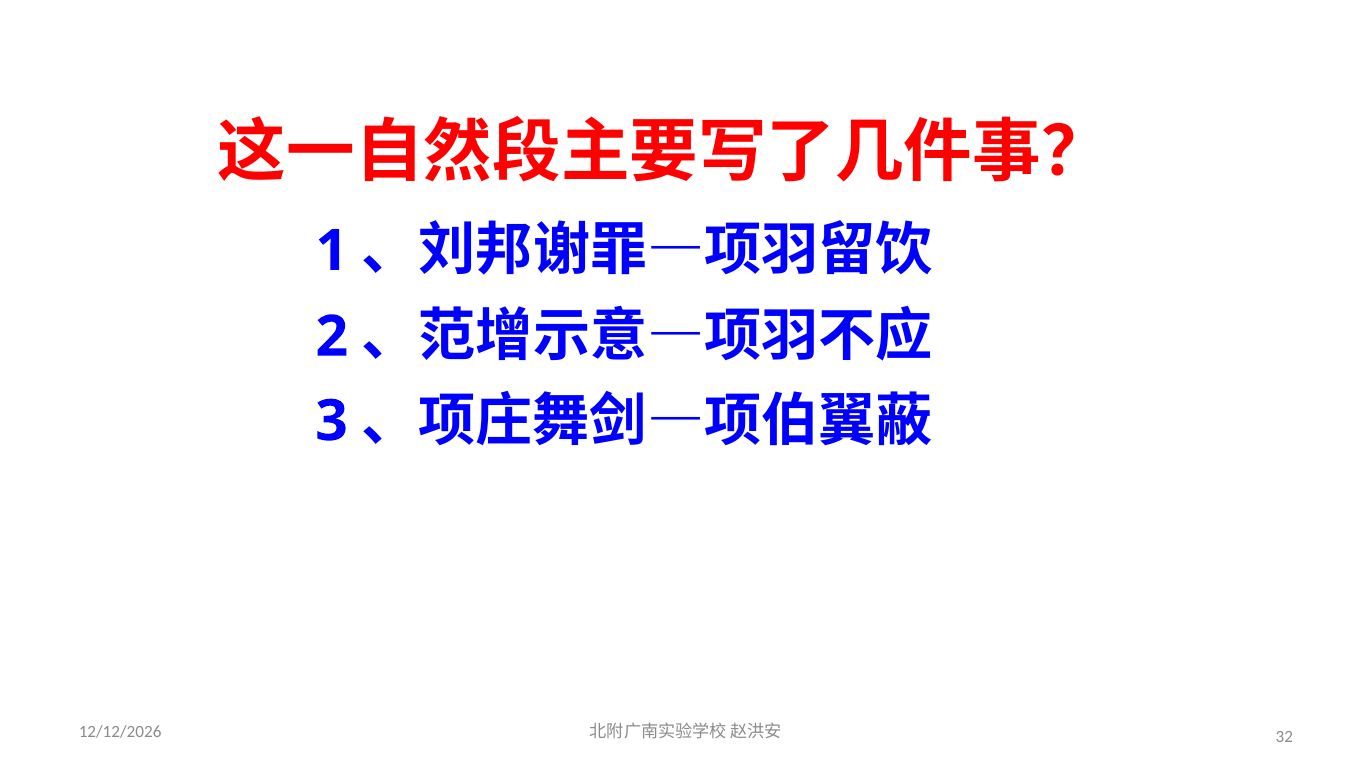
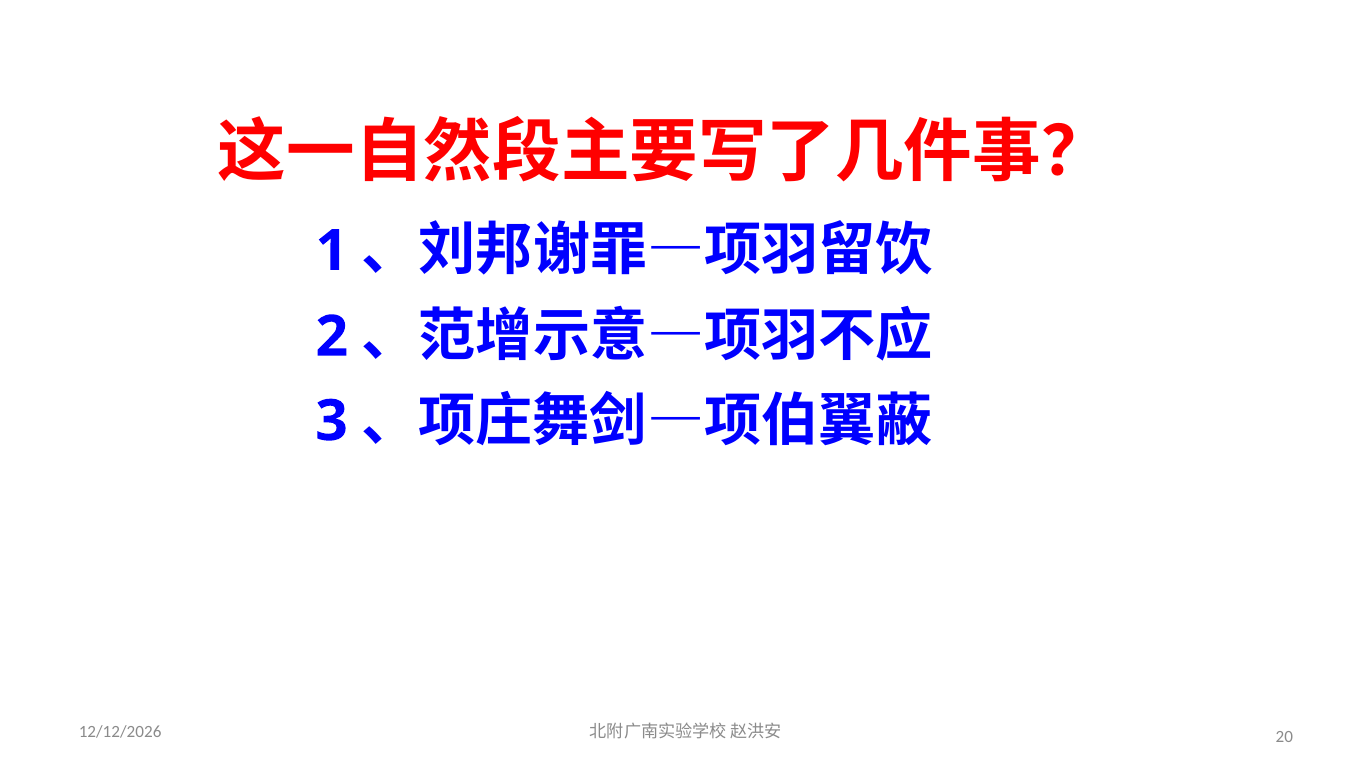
32: 32 -> 20 (1284, 737)
